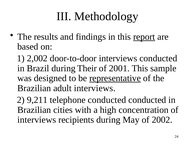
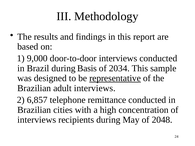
report underline: present -> none (144, 37)
2,002: 2,002 -> 9,000 (37, 58)
Their: Their -> Basis (87, 68)
2001: 2001 -> 2034 (119, 68)
9,211: 9,211 -> 6,857 (37, 100)
telephone conducted: conducted -> remittance (107, 100)
2002: 2002 -> 2048 (162, 120)
